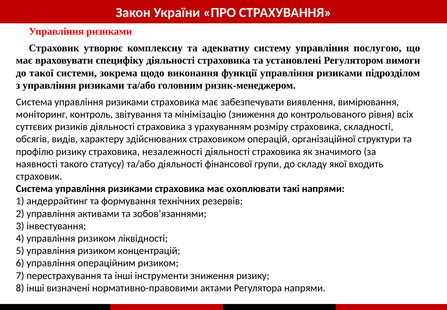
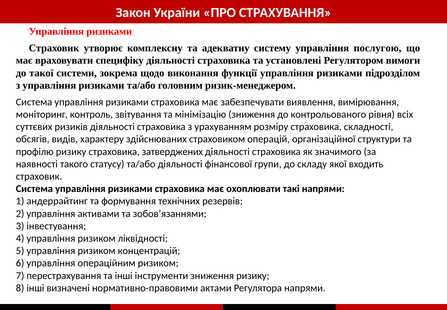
незалежності: незалежності -> затверджених (172, 151)
